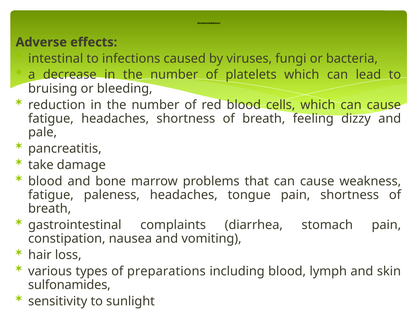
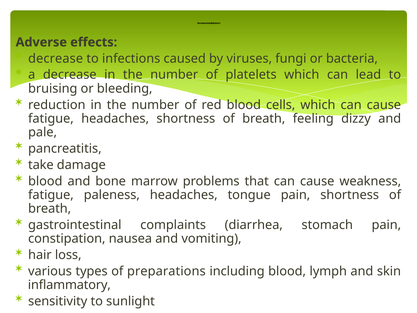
intestinal: intestinal -> decrease (56, 58)
sulfonamides: sulfonamides -> inflammatory (69, 285)
